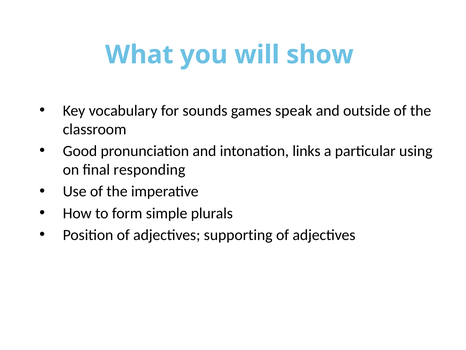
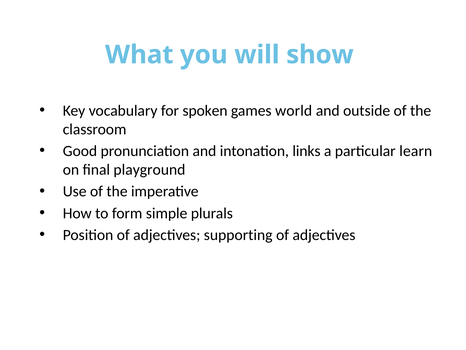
sounds: sounds -> spoken (205, 110)
speak: speak -> world (294, 110)
using: using -> learn (416, 151)
responding: responding -> playground (149, 169)
